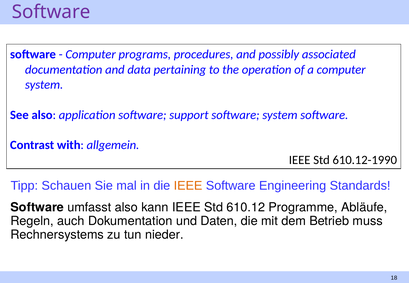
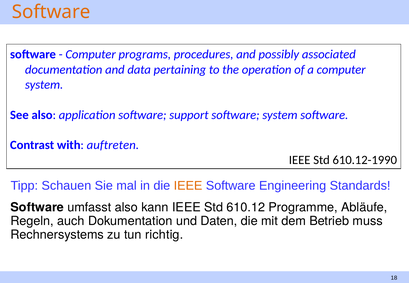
Software colour: purple -> orange (51, 12)
allgemein: allgemein -> auftreten (113, 145)
nieder: nieder -> richtig (164, 235)
